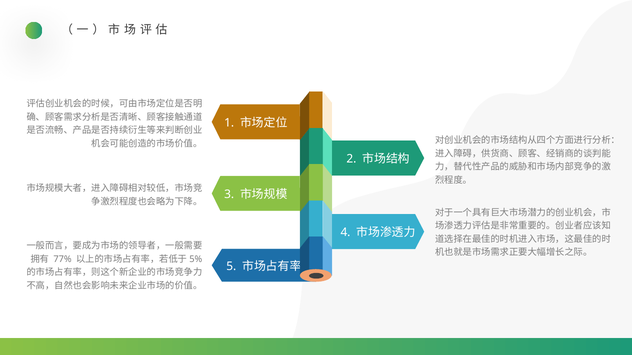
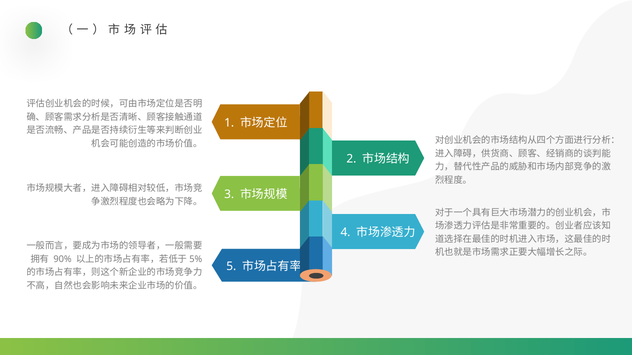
77%: 77% -> 90% (62, 259)
